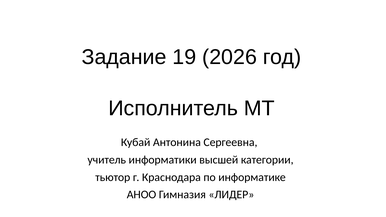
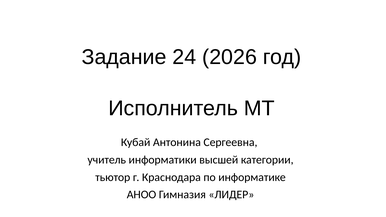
19: 19 -> 24 (184, 57)
